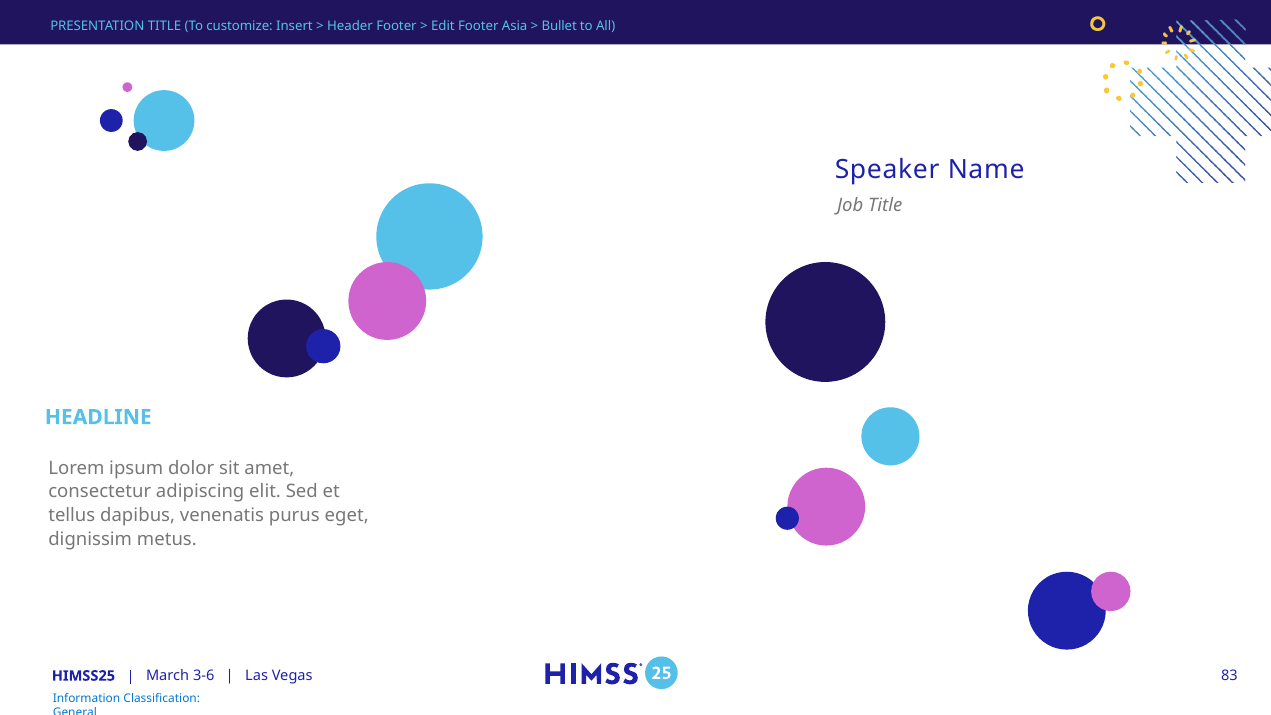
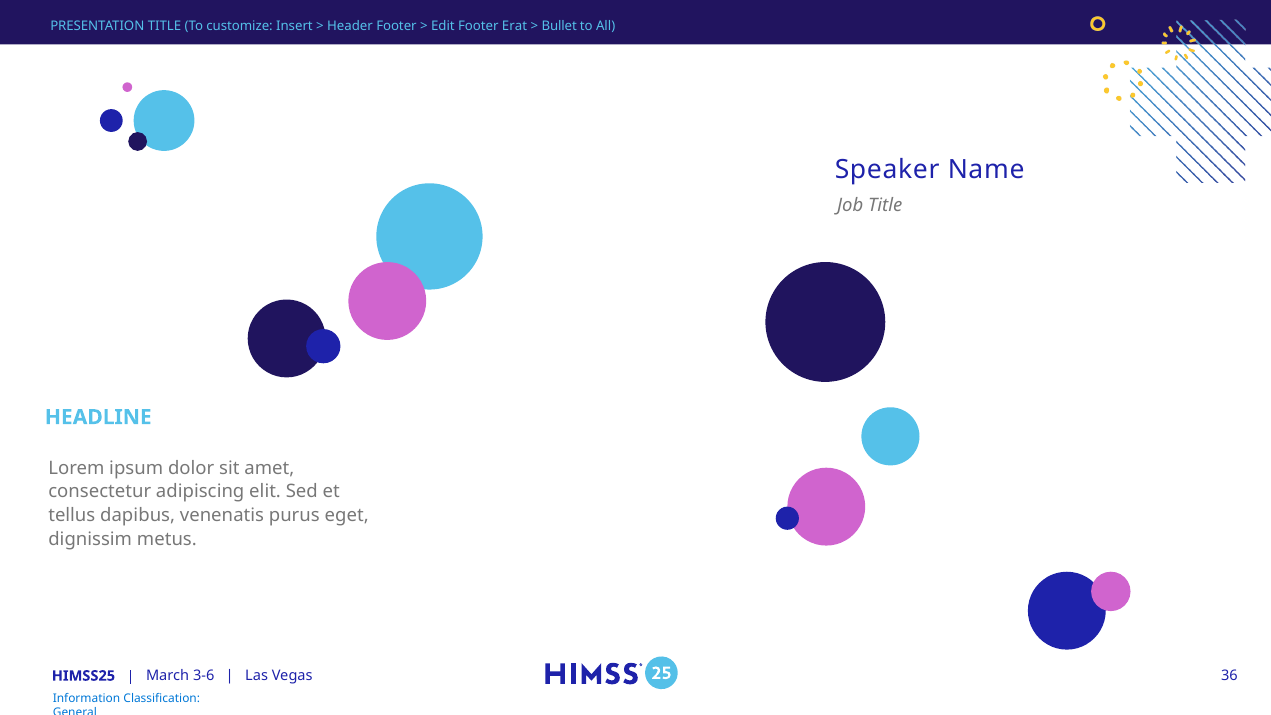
Asia: Asia -> Erat (515, 26)
83: 83 -> 36 (1229, 676)
